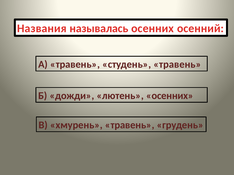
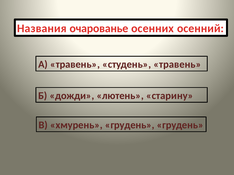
называлась: называлась -> очарованье (99, 29)
лютень осенних: осенних -> старину (170, 96)
хмурень травень: травень -> грудень (130, 125)
